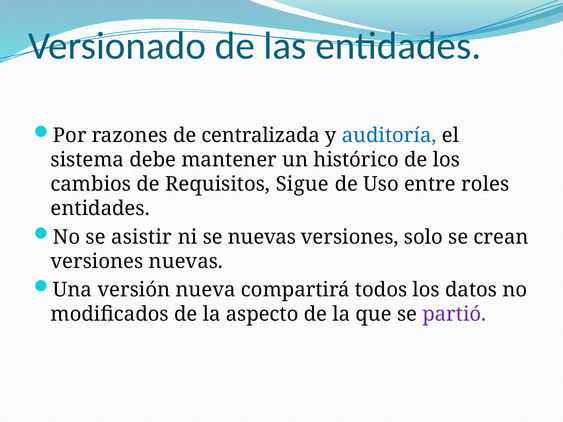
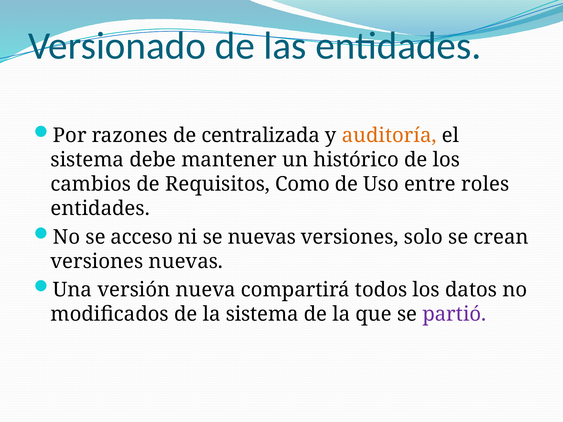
auditoría colour: blue -> orange (389, 136)
Sigue: Sigue -> Como (302, 184)
asistir: asistir -> acceso (142, 237)
la aspecto: aspecto -> sistema (262, 314)
